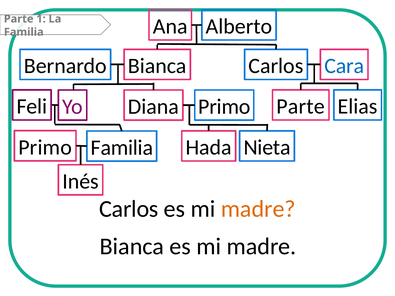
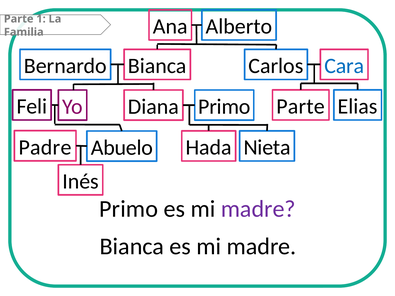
Primo: Primo -> Padre (45, 147)
Familia: Familia -> Abuelo (122, 148)
Carlos: Carlos -> Primo (129, 209)
madre colour: orange -> purple (258, 209)
